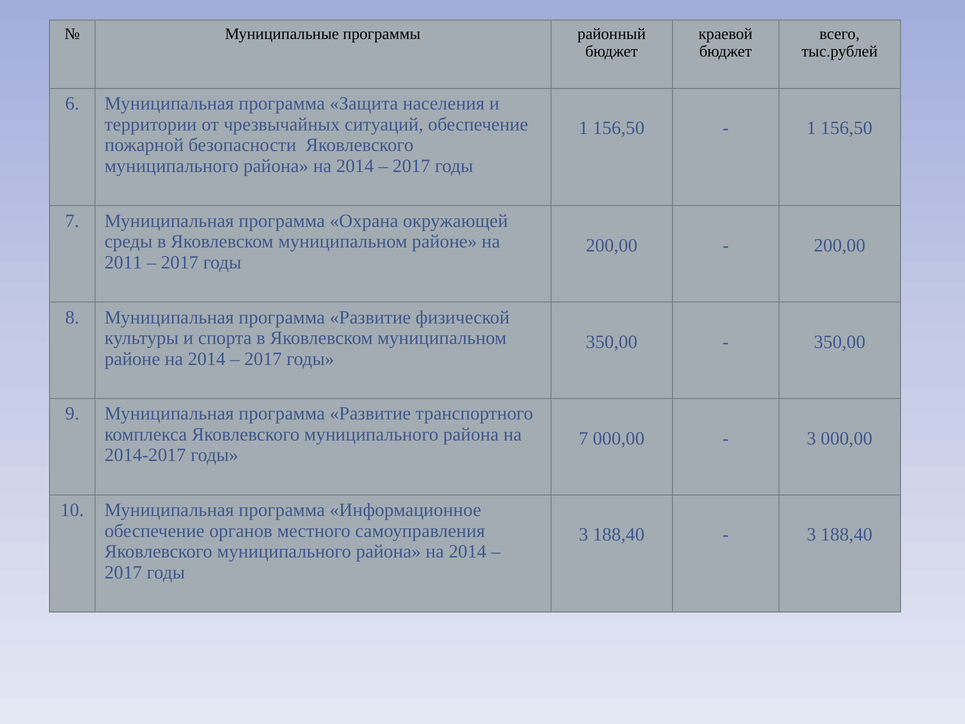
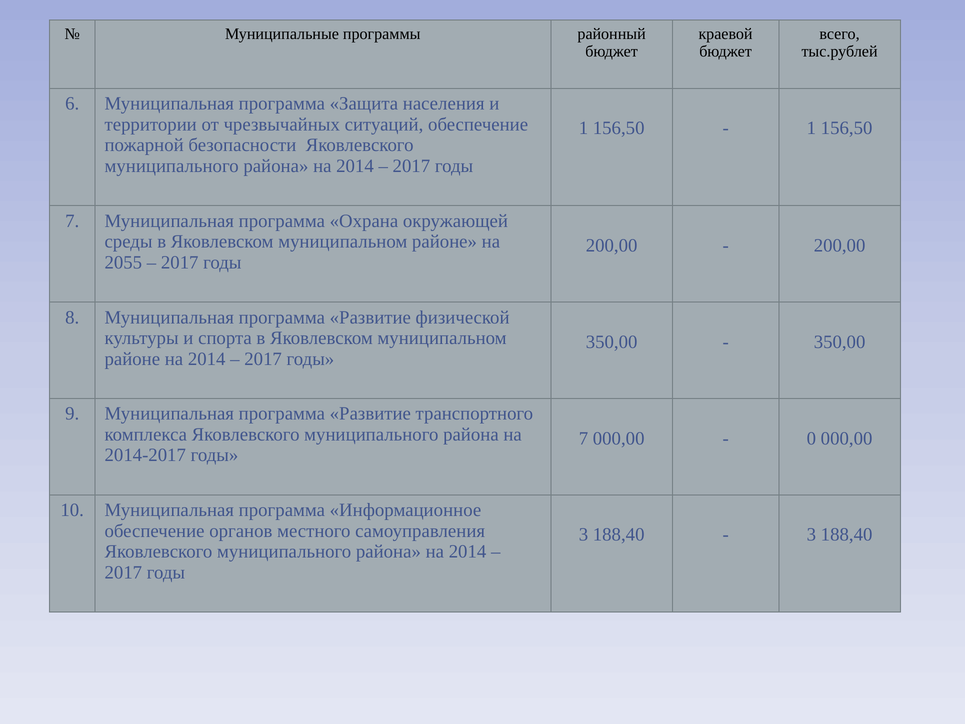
2011: 2011 -> 2055 (123, 262)
3: 3 -> 0 (811, 438)
